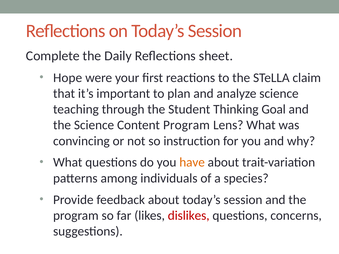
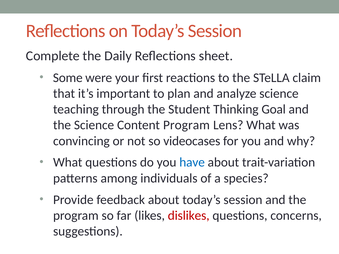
Hope: Hope -> Some (68, 78)
instruction: instruction -> videocases (192, 141)
have colour: orange -> blue (192, 163)
